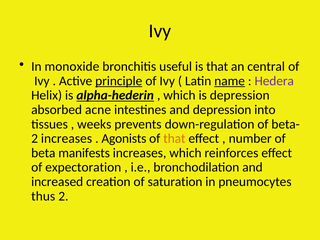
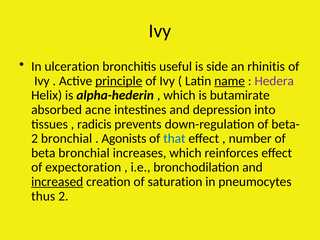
monoxide: monoxide -> ulceration (72, 67)
is that: that -> side (217, 67)
central: central -> rhinitis (266, 67)
alpha-hederin underline: present -> none (115, 95)
is depression: depression -> butamirate (240, 95)
weeks: weeks -> radicis (94, 124)
2 increases: increases -> bronchial (67, 139)
that colour: orange -> blue (174, 139)
beta manifests: manifests -> bronchial (84, 153)
increased underline: none -> present (57, 182)
